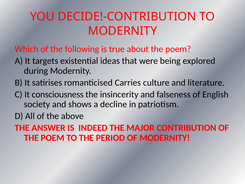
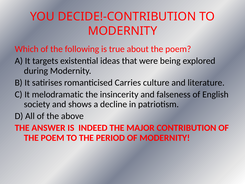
consciousness: consciousness -> melodramatic (58, 94)
